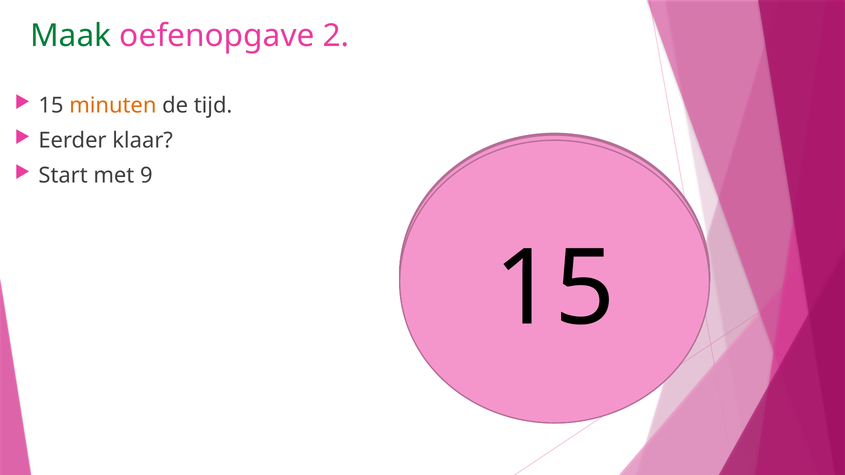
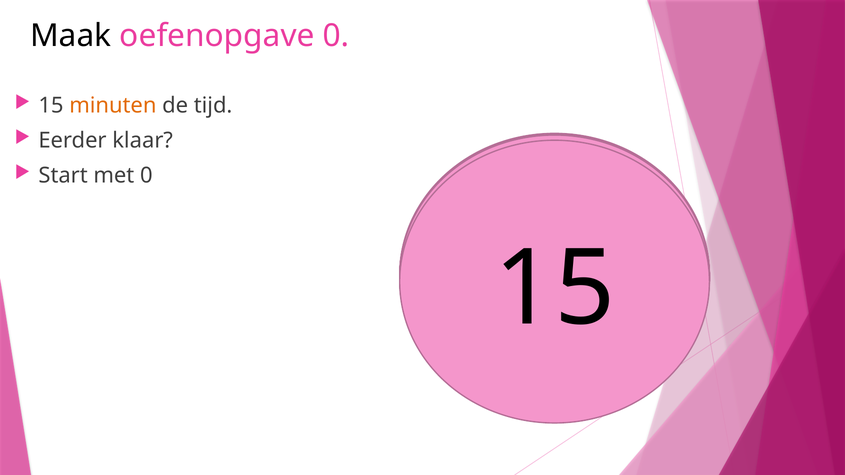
Maak colour: green -> black (71, 36)
oefenopgave 2: 2 -> 0 (336, 36)
met 9: 9 -> 0 (146, 176)
